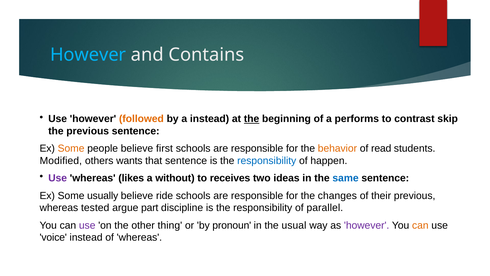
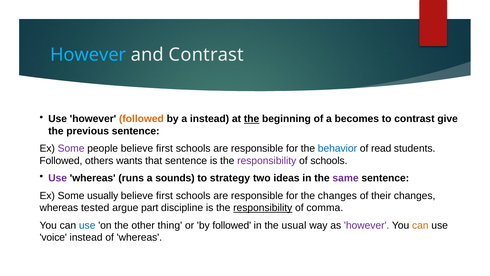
and Contains: Contains -> Contrast (206, 55)
performs: performs -> becomes (357, 119)
skip: skip -> give (448, 119)
Some colour: orange -> purple (71, 148)
behavior colour: orange -> blue (337, 148)
Modified: Modified -> Followed (61, 161)
responsibility colour: blue -> purple (267, 161)
of happen: happen -> schools (329, 161)
likes: likes -> runs (131, 178)
without: without -> sounds (175, 178)
receives: receives -> strategy (230, 178)
same colour: blue -> purple (346, 178)
ride: ride -> first (164, 195)
their previous: previous -> changes (415, 195)
responsibility underline: none -> present (263, 208)
parallel: parallel -> comma (325, 208)
use colour: purple -> blue (87, 225)
by pronoun: pronoun -> followed (232, 225)
